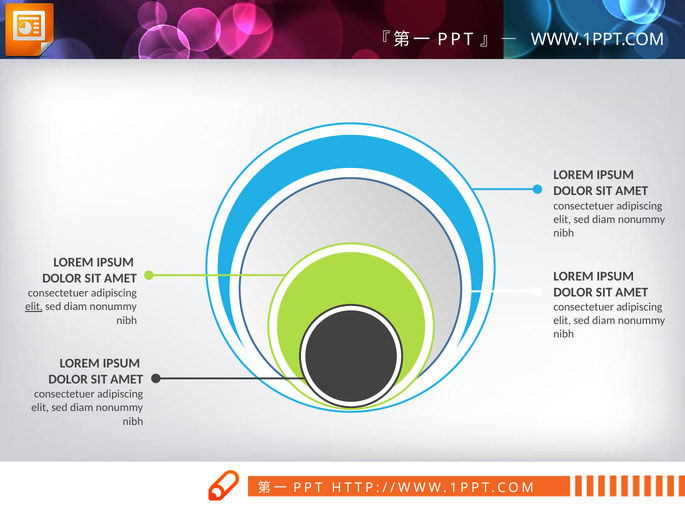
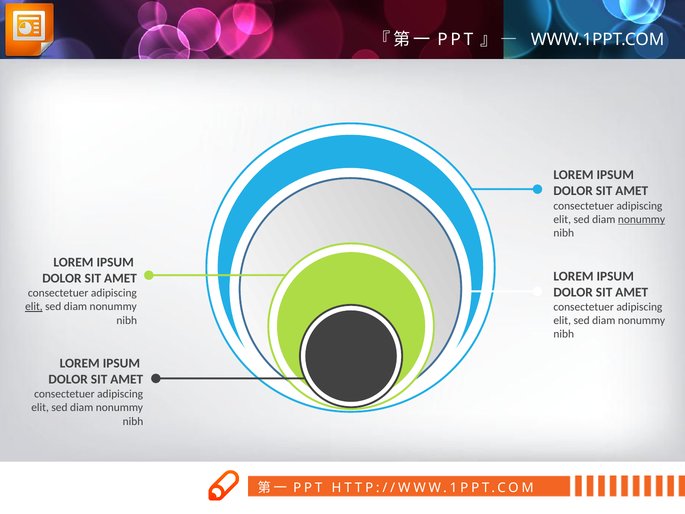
nonummy underline: none -> present (642, 219)
